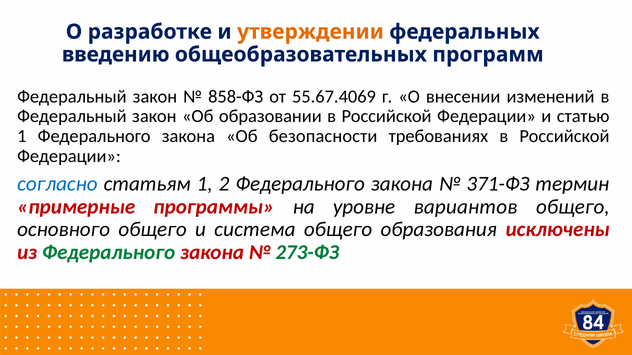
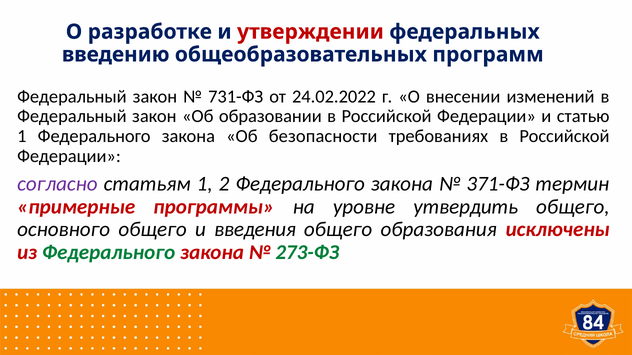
утверждении colour: orange -> red (310, 32)
858-ФЗ: 858-ФЗ -> 731-ФЗ (236, 97)
55.67.4069: 55.67.4069 -> 24.02.2022 (334, 97)
согласно colour: blue -> purple (57, 184)
вариантов: вариантов -> утвердить (466, 207)
система: система -> введения (255, 230)
